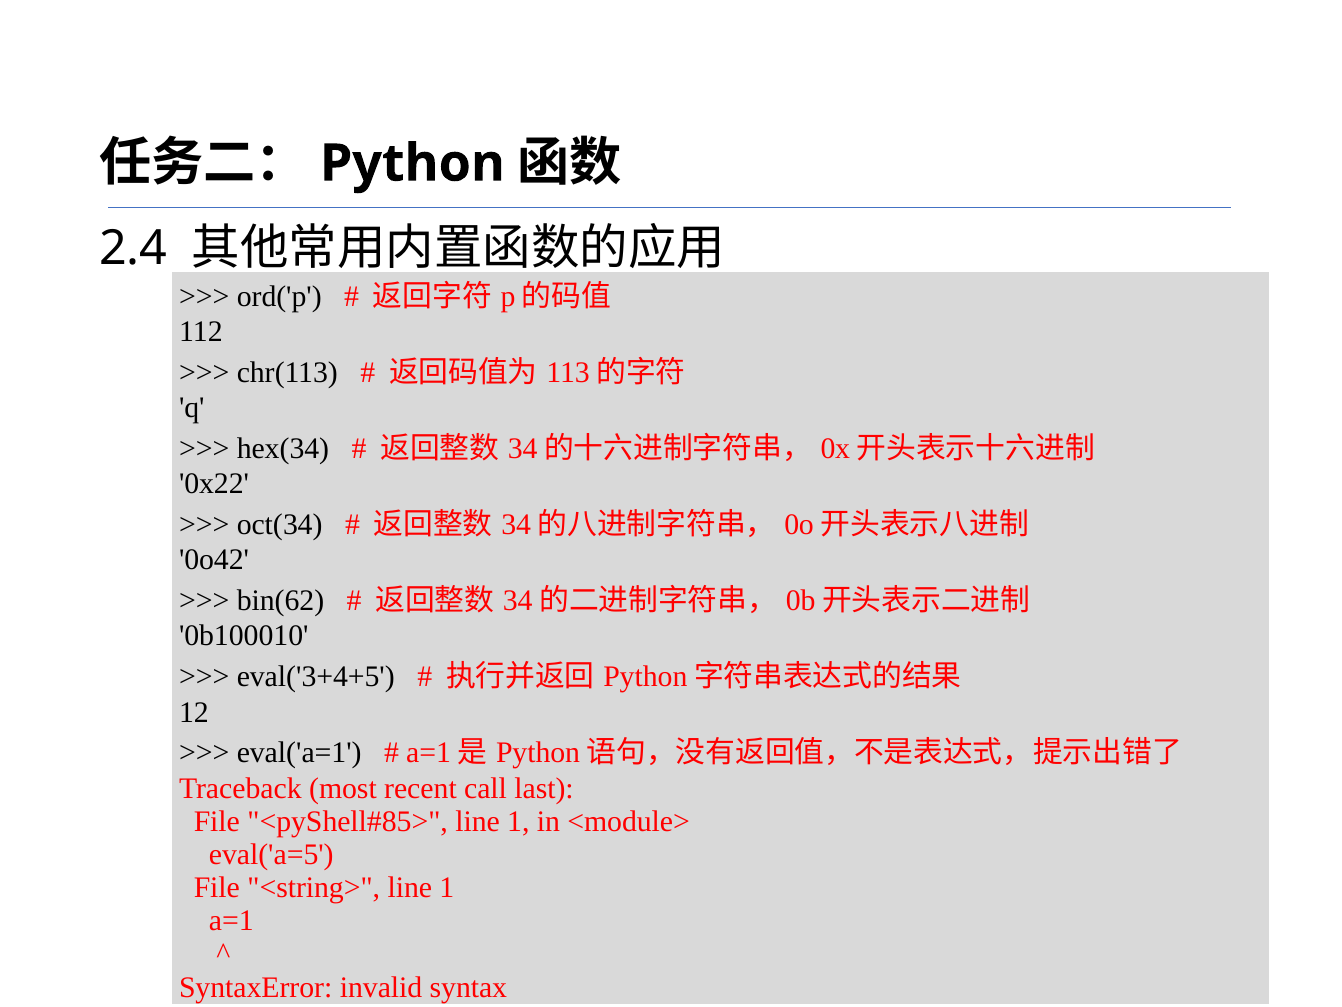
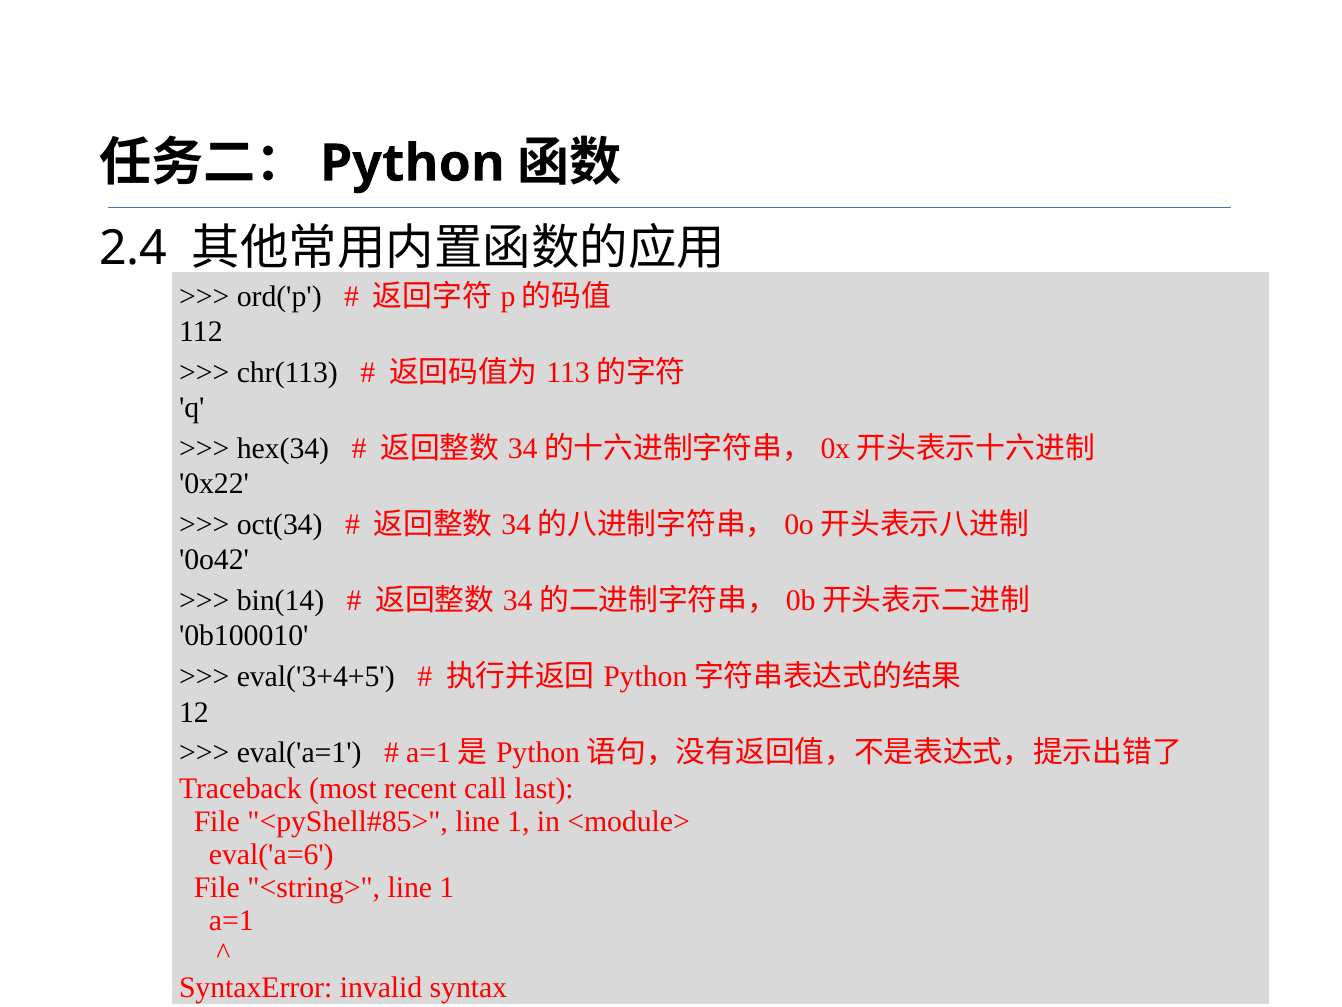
bin(62: bin(62 -> bin(14 (281, 601)
eval('a=5: eval('a=5 -> eval('a=6 (271, 854)
